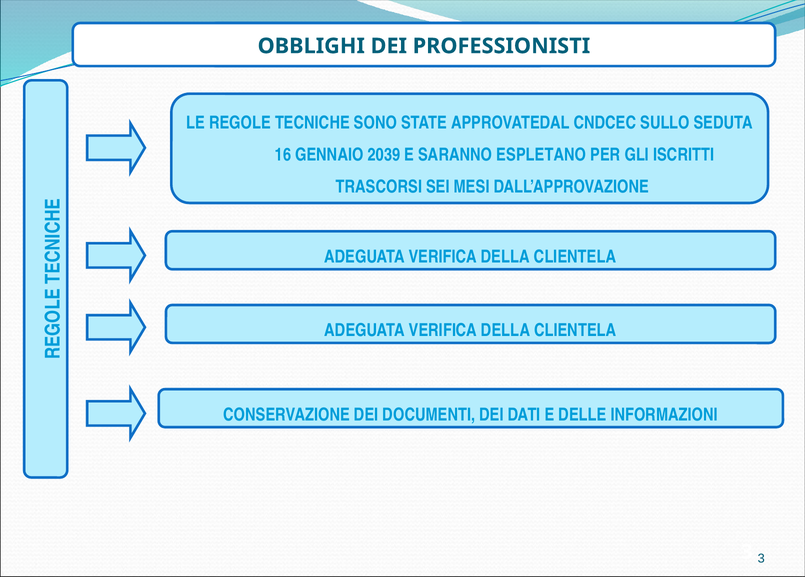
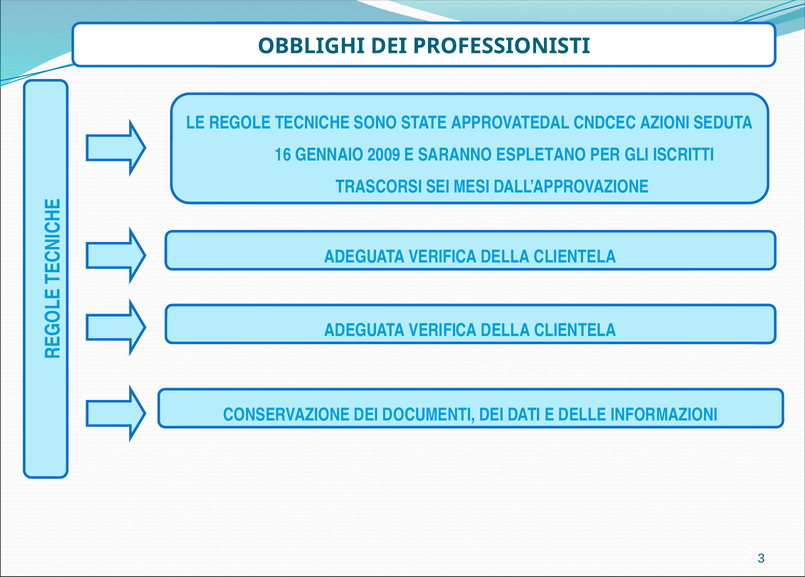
SULLO: SULLO -> AZIONI (665, 123)
2039: 2039 -> 2009 (384, 155)
